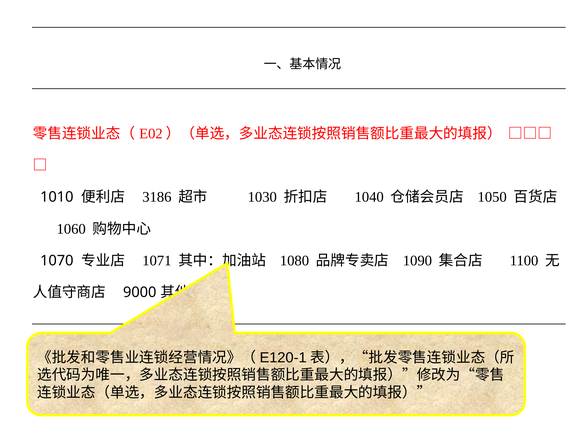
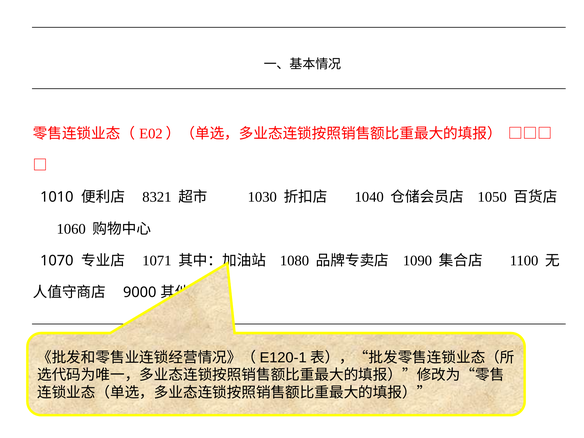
3186: 3186 -> 8321 (157, 197)
